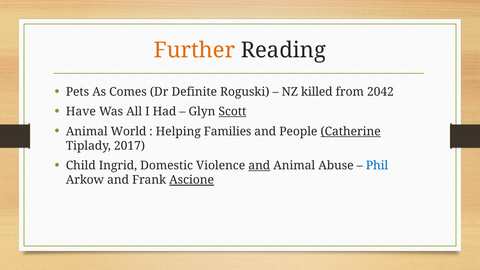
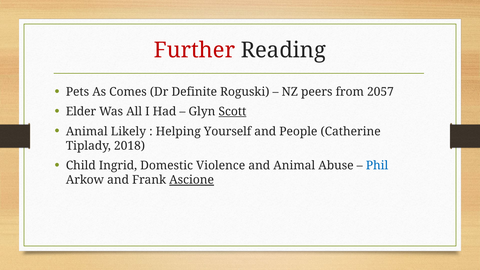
Further colour: orange -> red (194, 50)
killed: killed -> peers (317, 92)
2042: 2042 -> 2057 (380, 92)
Have: Have -> Elder (81, 112)
World: World -> Likely (128, 131)
Families: Families -> Yourself (228, 131)
Catherine underline: present -> none (351, 131)
2017: 2017 -> 2018 (130, 146)
and underline: present -> none (259, 166)
